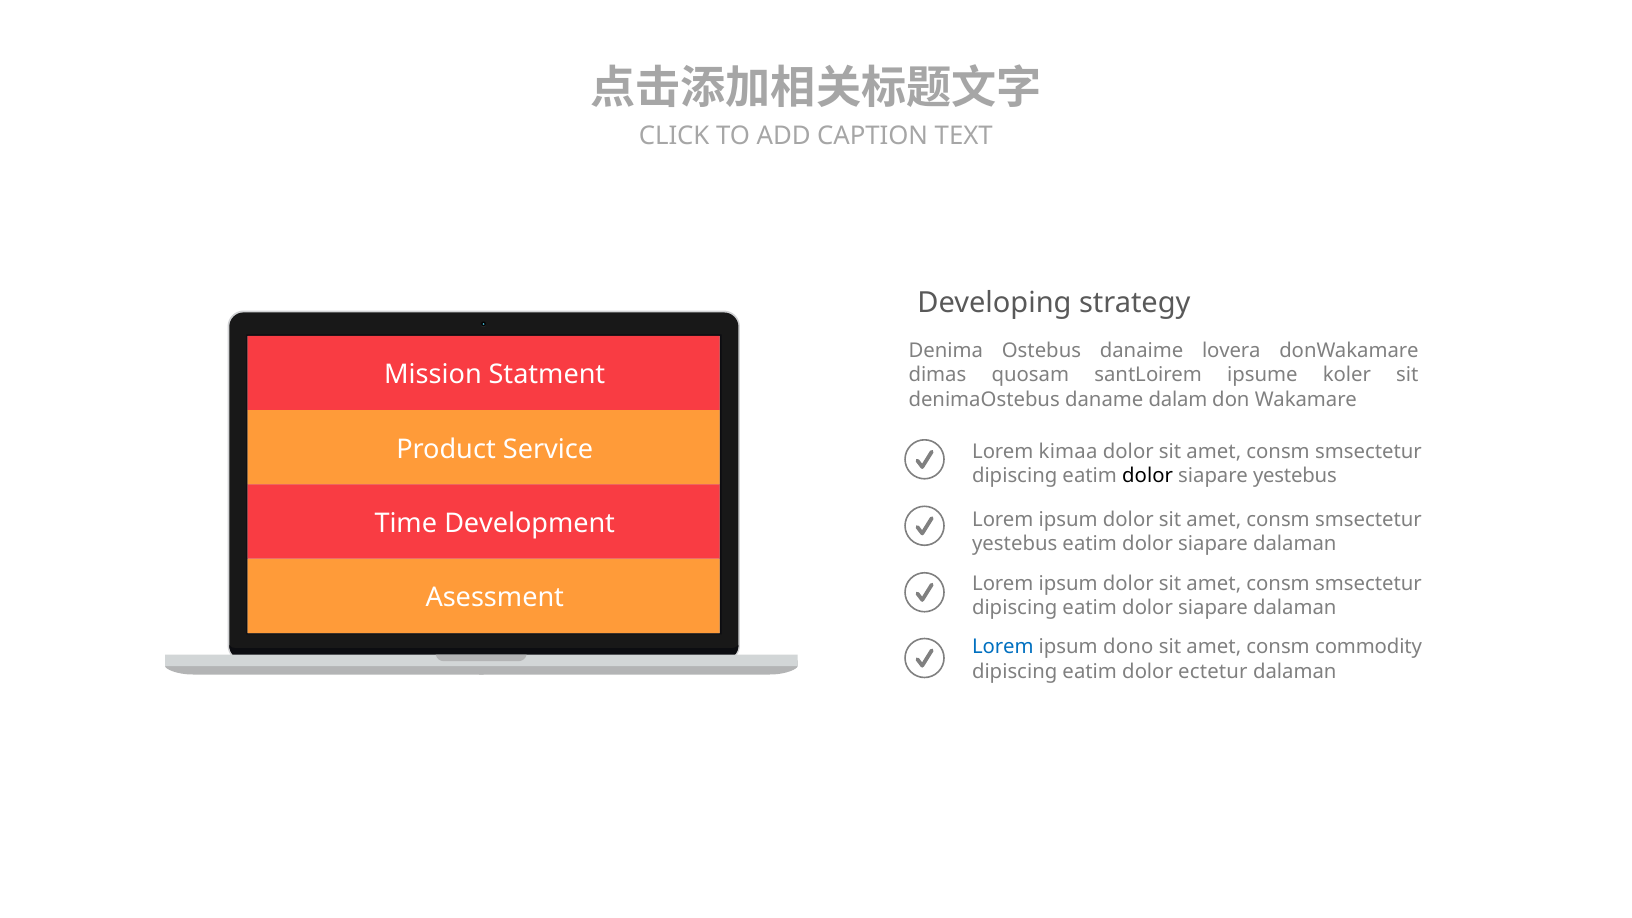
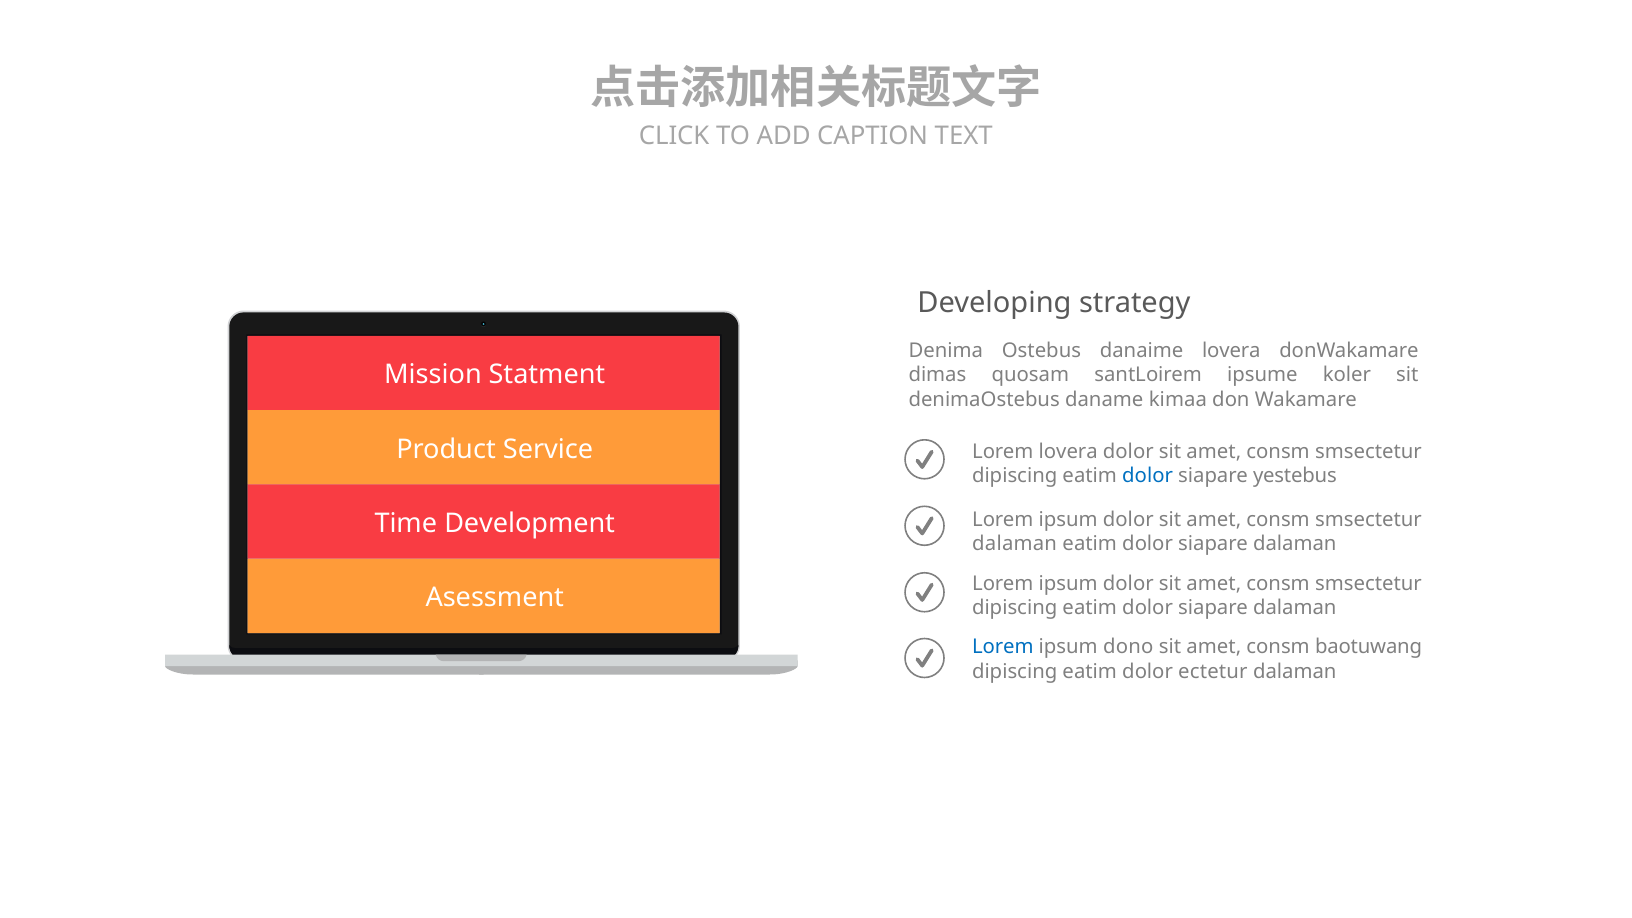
dalam: dalam -> kimaa (1178, 399)
Lorem kimaa: kimaa -> lovera (1068, 451)
dolor colour: black -> blue (1148, 476)
yestebus: yestebus -> dalaman (1015, 544)
commodity: commodity -> baotuwang (1369, 647)
